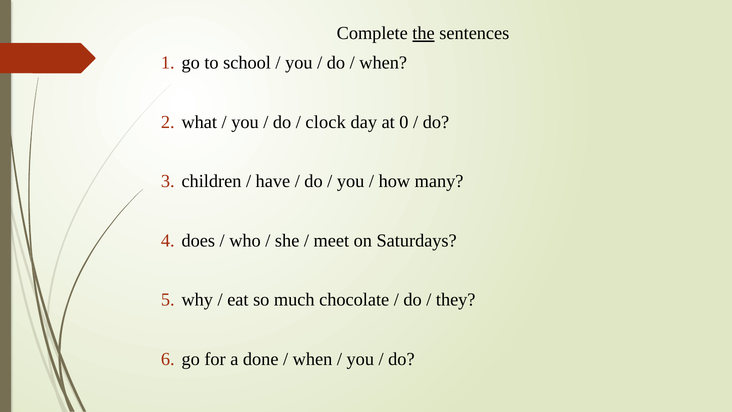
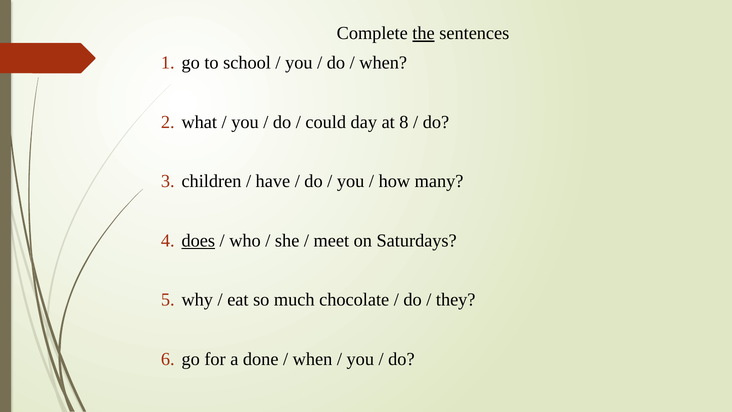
clock: clock -> could (326, 122)
0: 0 -> 8 (404, 122)
does underline: none -> present (198, 240)
